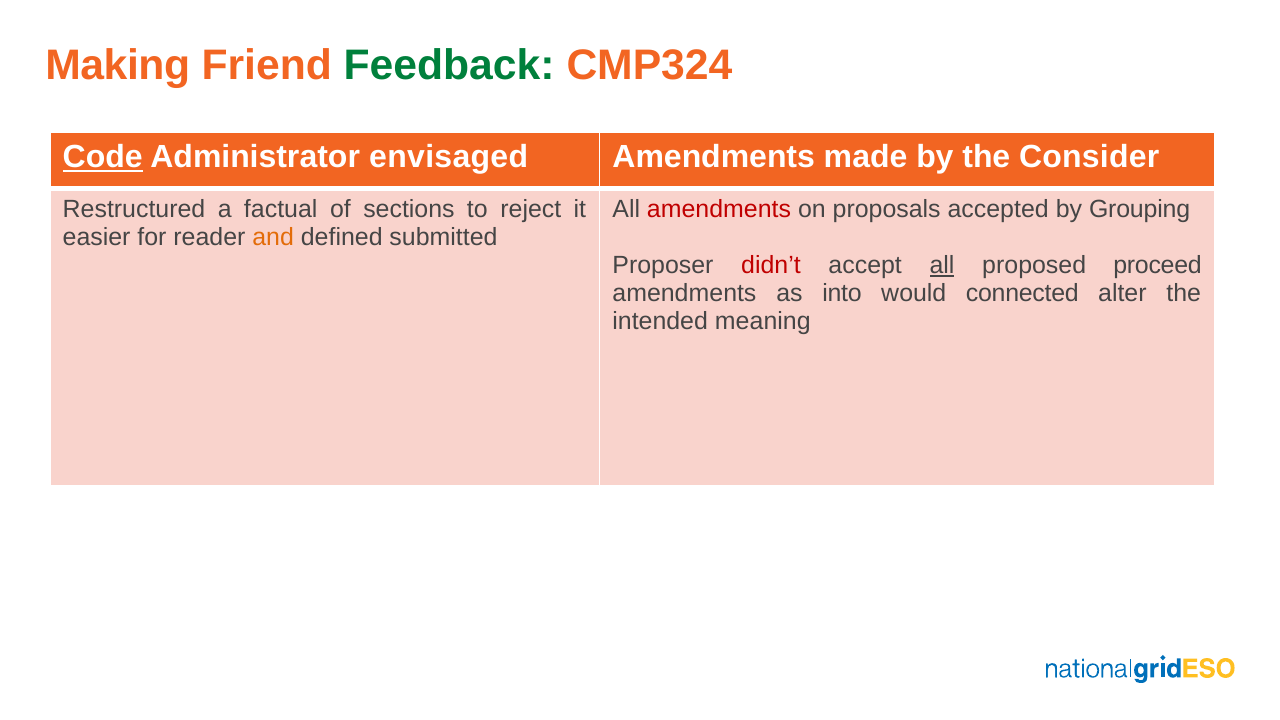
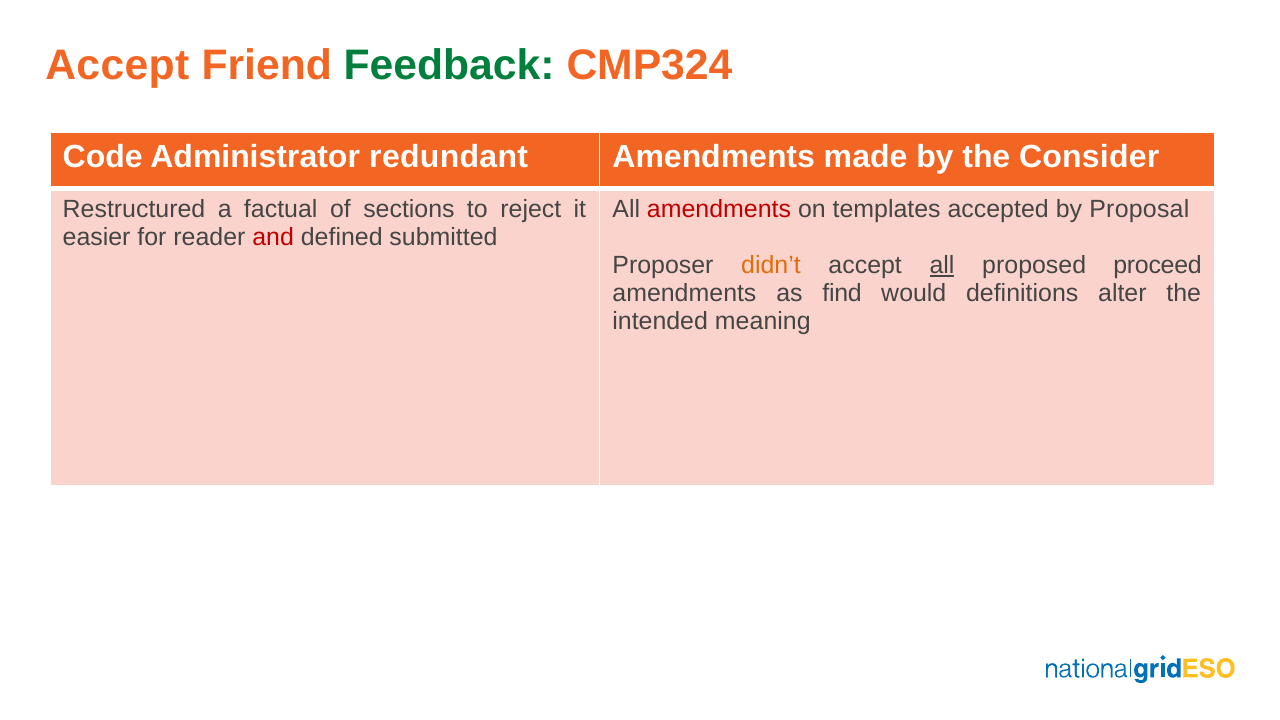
Making: Making -> Accept (117, 65)
Code underline: present -> none (103, 157)
envisaged: envisaged -> redundant (449, 157)
proposals: proposals -> templates (887, 209)
Grouping: Grouping -> Proposal (1139, 209)
and colour: orange -> red (273, 237)
didn’t colour: red -> orange (771, 265)
into: into -> find (842, 293)
connected: connected -> definitions (1022, 293)
